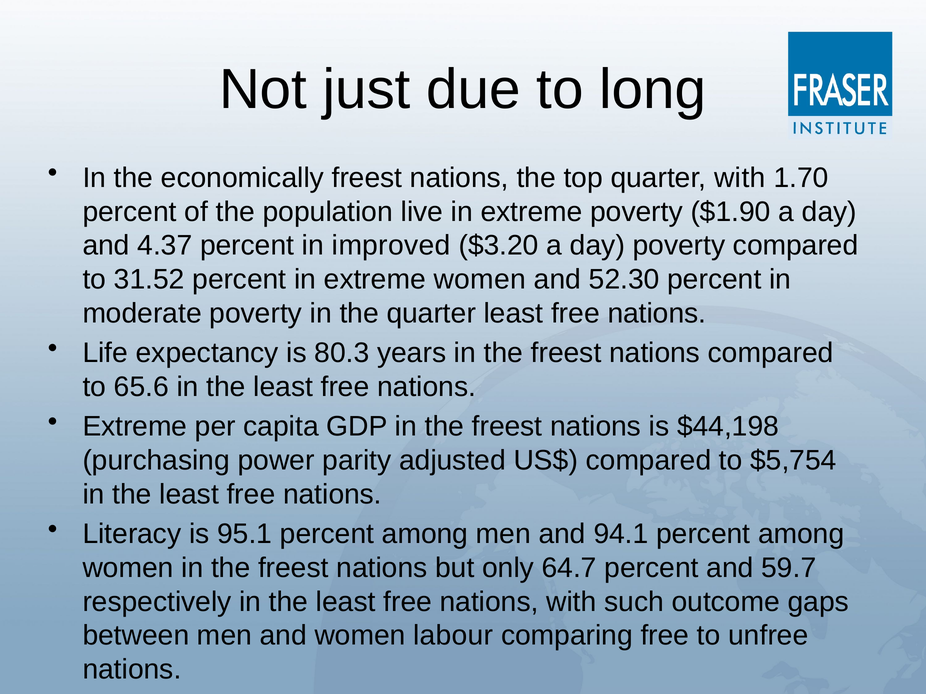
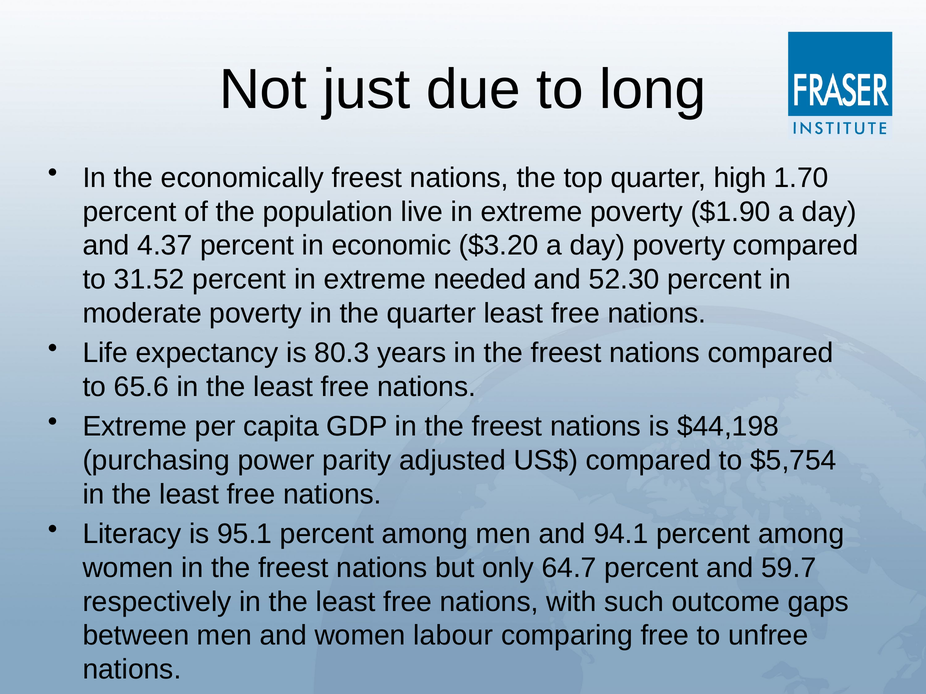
quarter with: with -> high (740, 178)
improved: improved -> economic (391, 246)
extreme women: women -> needed (480, 280)
